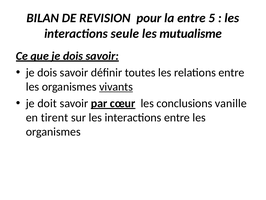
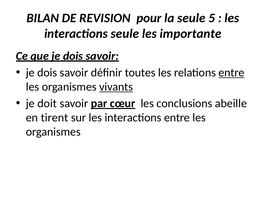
la entre: entre -> seule (191, 18)
mutualisme: mutualisme -> importante (191, 33)
entre underline: none -> present (231, 72)
vanille: vanille -> abeille (231, 103)
